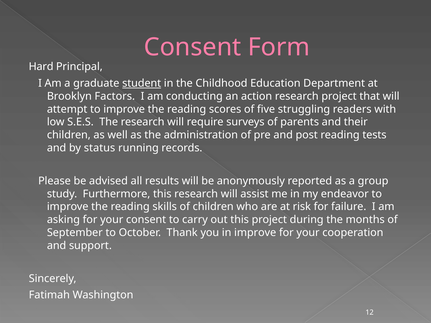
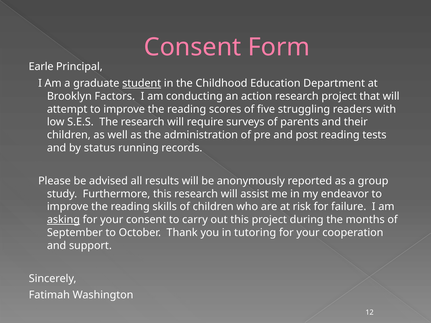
Hard: Hard -> Earle (41, 67)
asking underline: none -> present (63, 220)
in improve: improve -> tutoring (255, 233)
